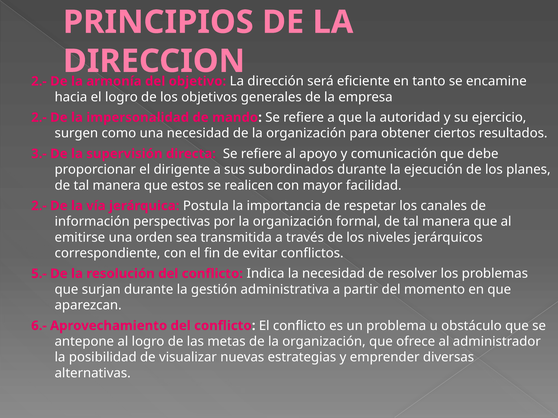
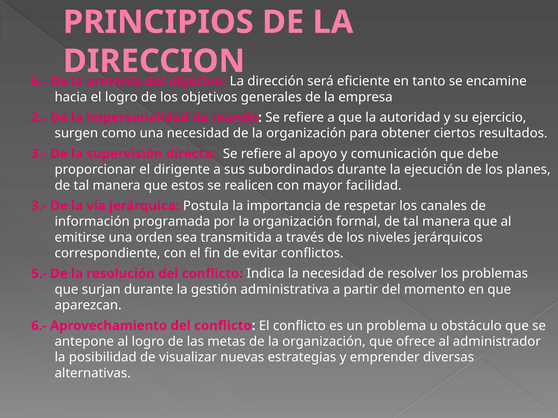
2.-: 2.- -> 6.- (39, 81)
2.-: 2.- -> 3.- (39, 206)
perspectivas: perspectivas -> programada (172, 222)
